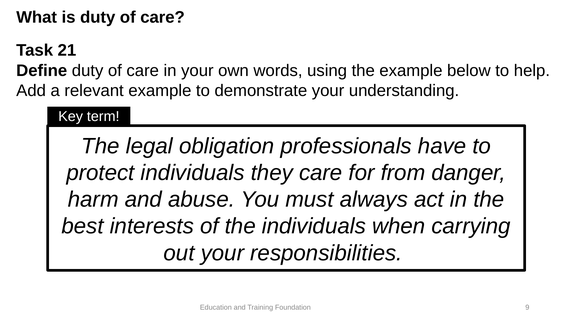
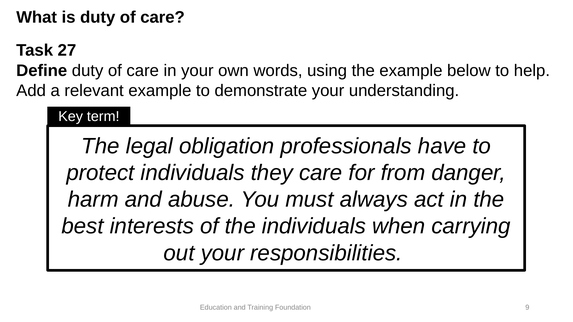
21: 21 -> 27 (67, 51)
